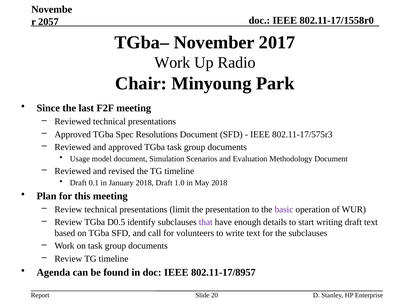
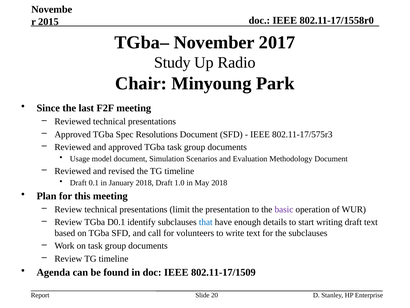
2057: 2057 -> 2015 (48, 22)
Work: Work -> Study (172, 63)
D0.5: D0.5 -> D0.1 (116, 222)
that colour: purple -> blue (206, 222)
802.11-17/8957: 802.11-17/8957 -> 802.11-17/1509 (223, 272)
